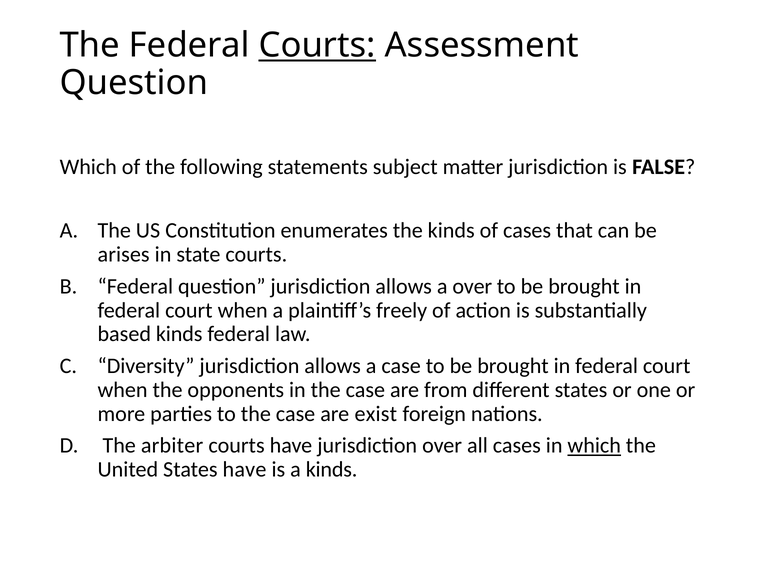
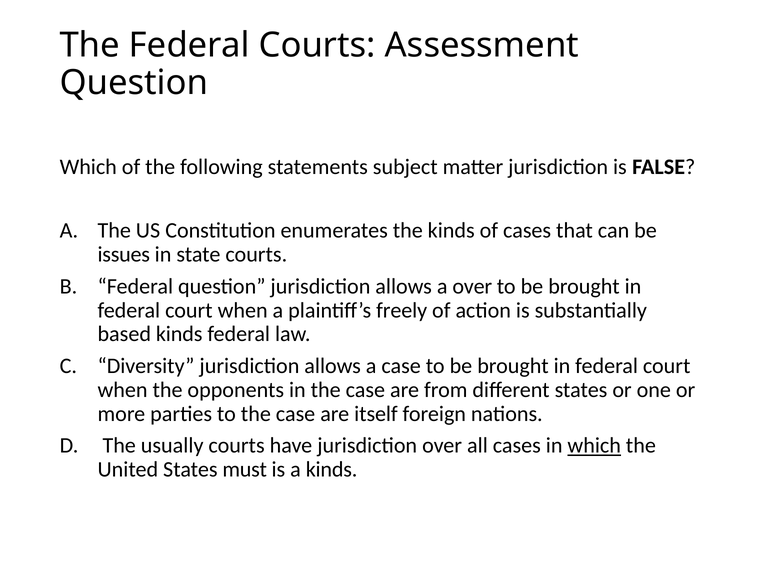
Courts underline: present -> none (317, 45)
arises: arises -> issues (124, 254)
exist: exist -> itself (376, 413)
arbiter: arbiter -> usually (172, 445)
States have: have -> must (245, 469)
